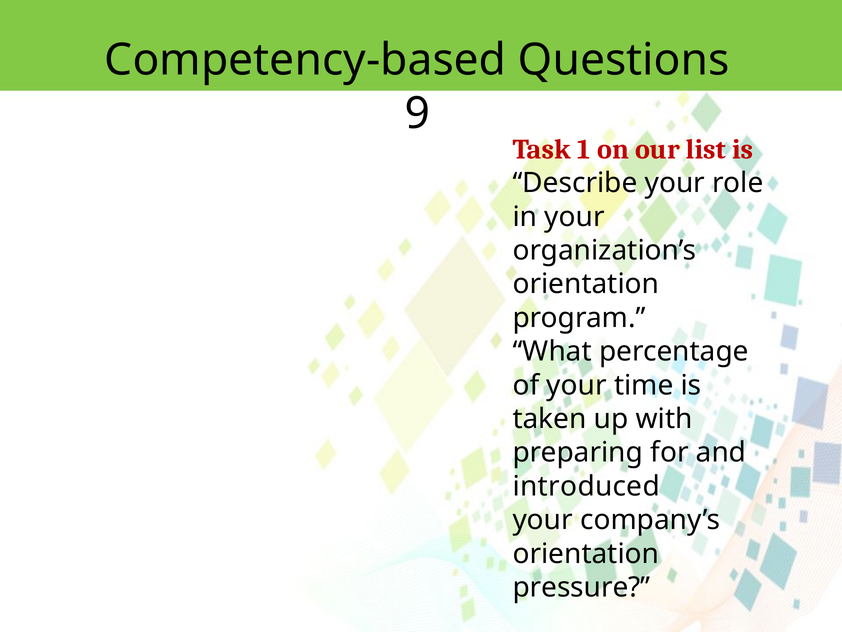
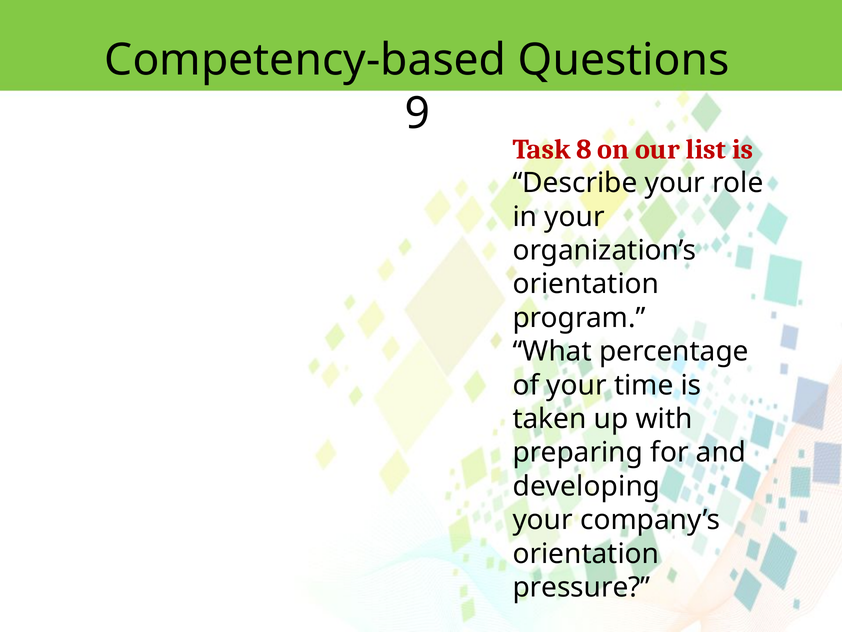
1: 1 -> 8 (584, 149)
introduced: introduced -> developing (586, 486)
